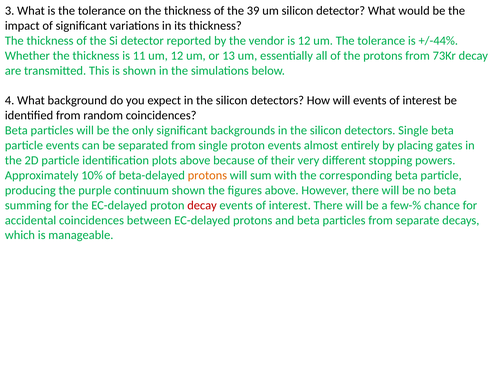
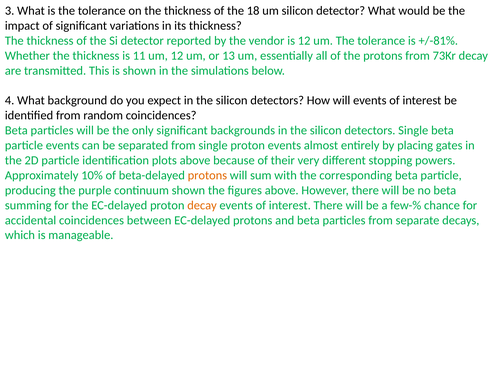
39: 39 -> 18 (253, 11)
+/-44%: +/-44% -> +/-81% (438, 41)
decay colour: red -> orange (202, 205)
